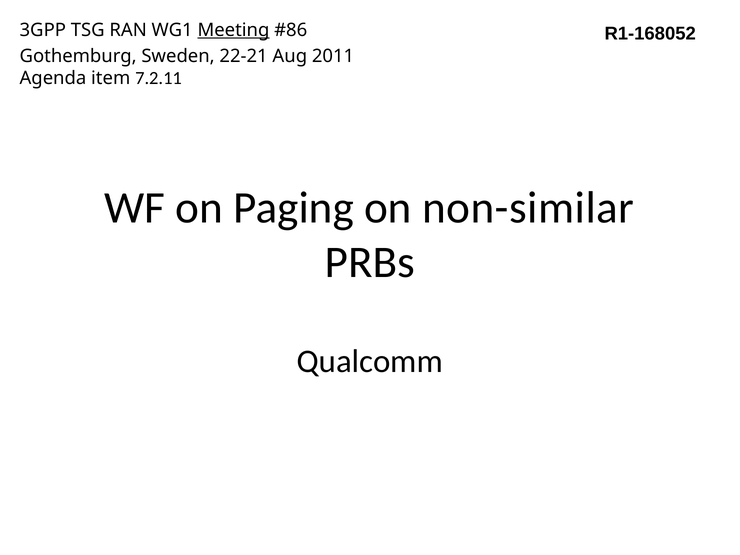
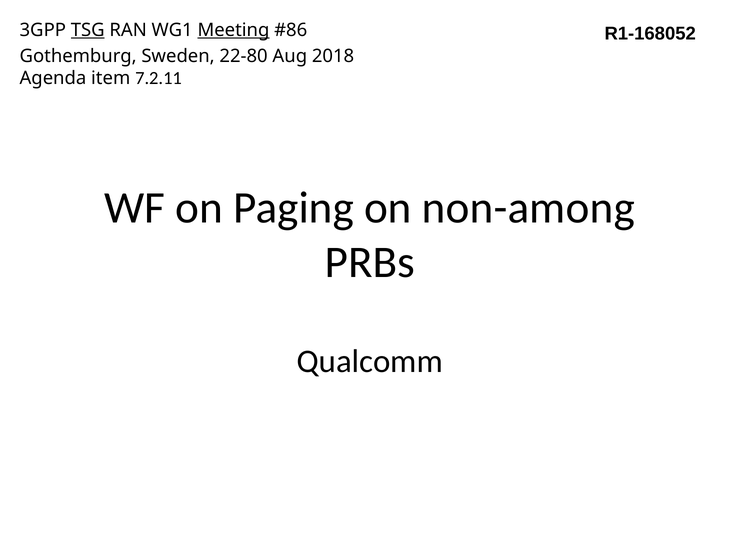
TSG underline: none -> present (88, 30)
22-21: 22-21 -> 22-80 (244, 56)
2011: 2011 -> 2018 (333, 56)
non-similar: non-similar -> non-among (528, 208)
